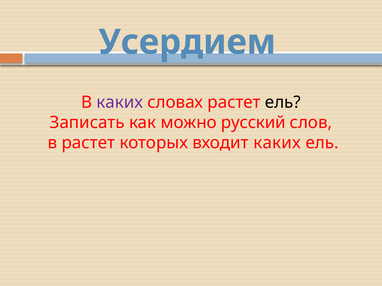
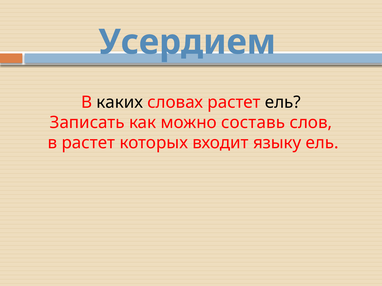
каких colour: purple -> black (120, 102)
русский: русский -> составь (253, 123)
входит каких: каких -> языку (277, 143)
